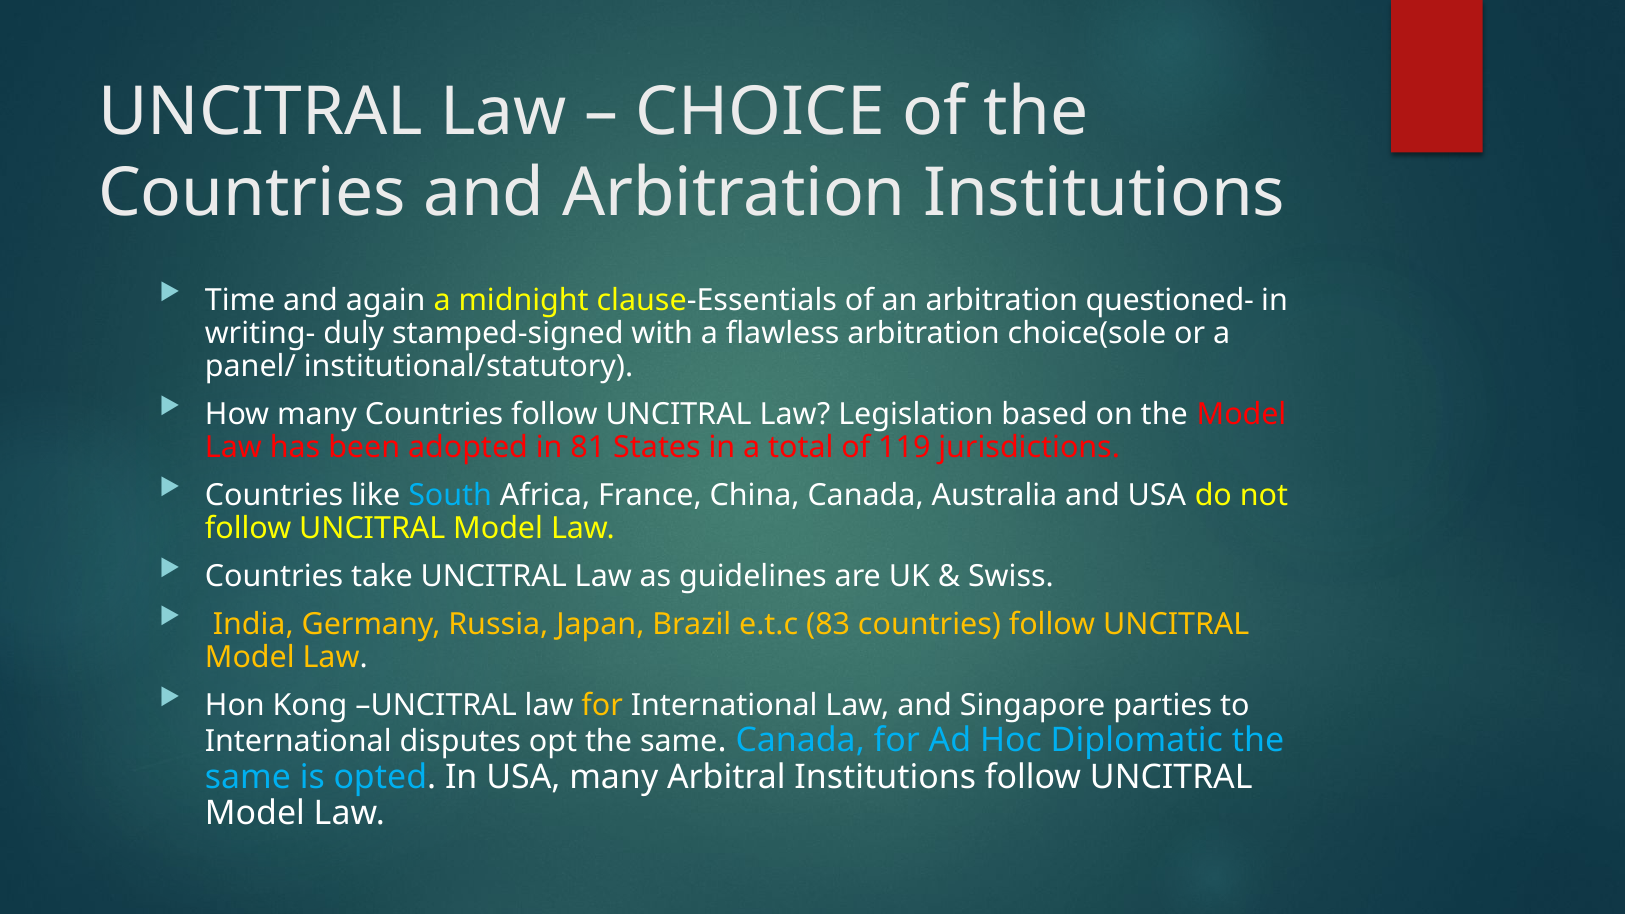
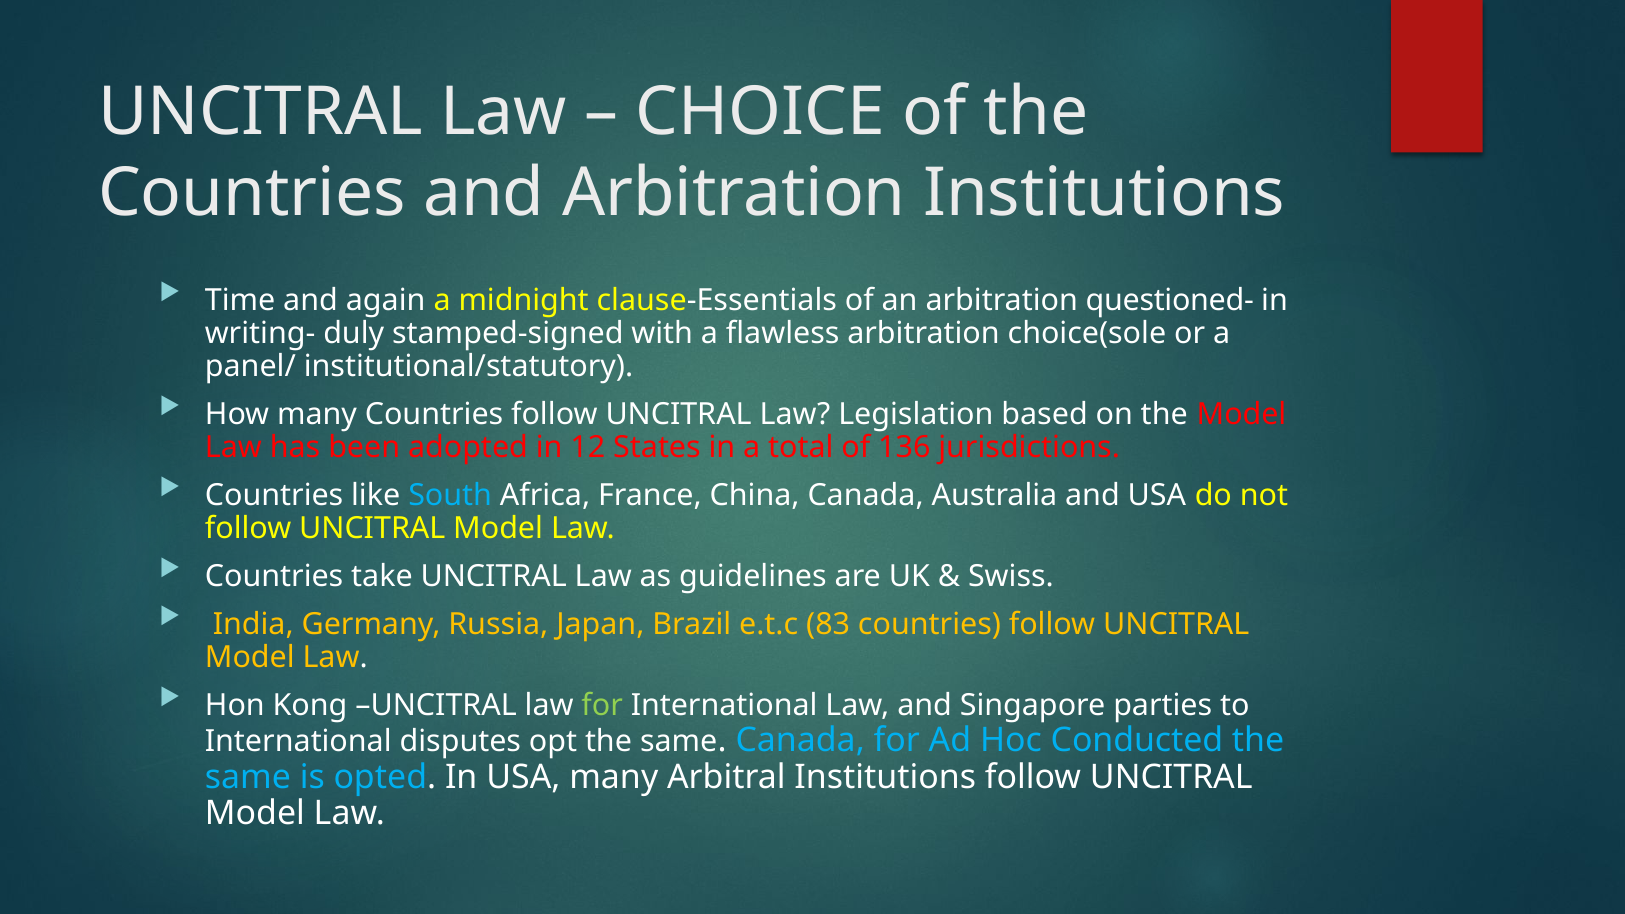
81: 81 -> 12 (588, 447)
119: 119 -> 136 (904, 447)
for colour: yellow -> light green (602, 705)
Diplomatic: Diplomatic -> Conducted (1137, 741)
